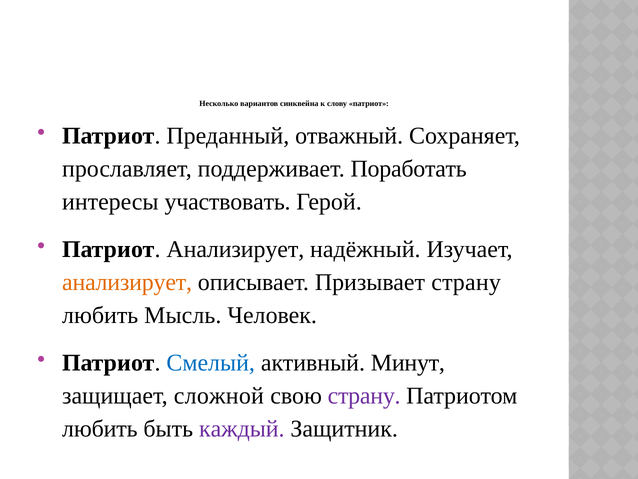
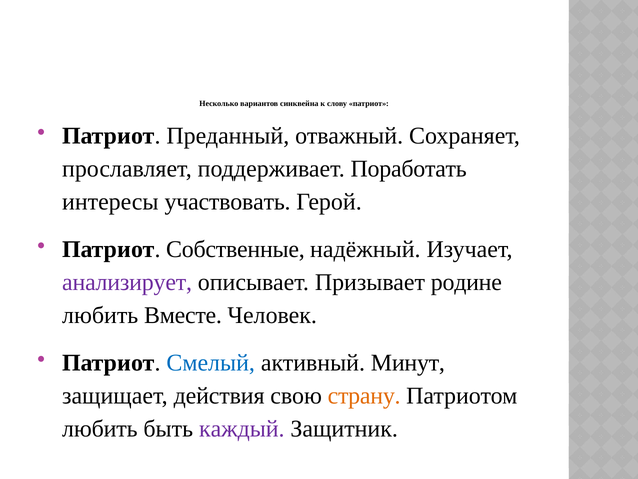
Патриот Анализирует: Анализирует -> Собственные (235, 249)
анализирует colour: orange -> purple (127, 282)
Призывает страну: страну -> родине (466, 282)
Мысль: Мысль -> Вместе (183, 315)
сложной: сложной -> действия (219, 395)
страну colour: purple -> orange (364, 395)
